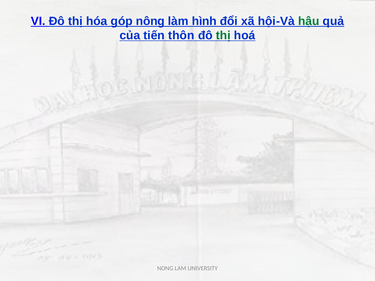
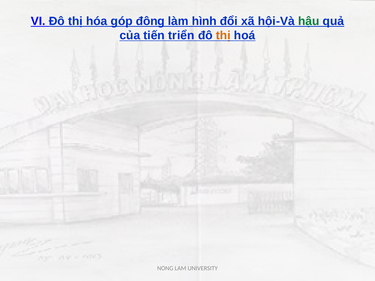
nông: nông -> đông (150, 21)
thôn: thôn -> triển (181, 36)
thị colour: green -> orange (223, 36)
